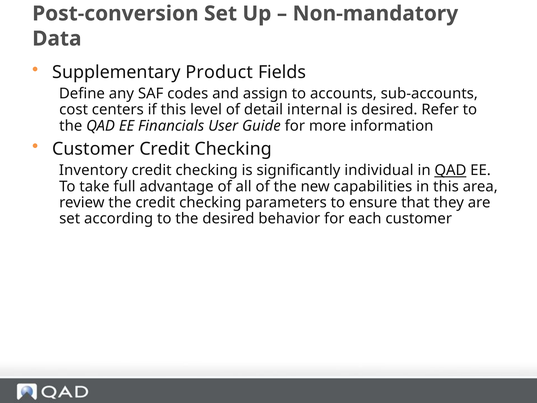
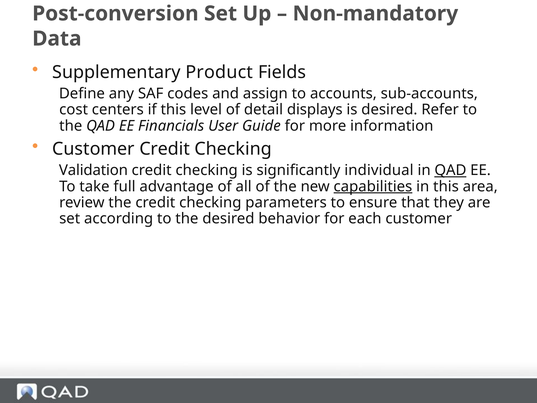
internal: internal -> displays (315, 110)
Inventory: Inventory -> Validation (93, 170)
capabilities underline: none -> present (373, 186)
